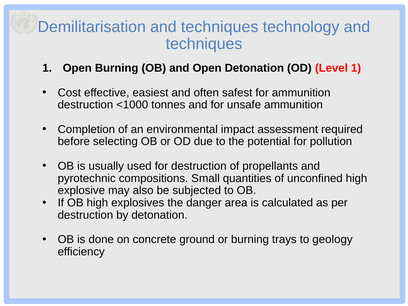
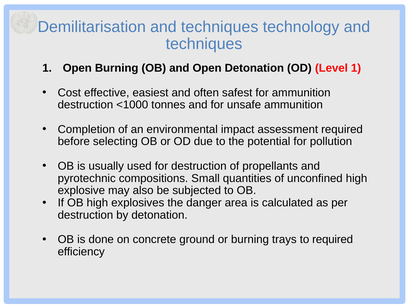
to geology: geology -> required (333, 239)
